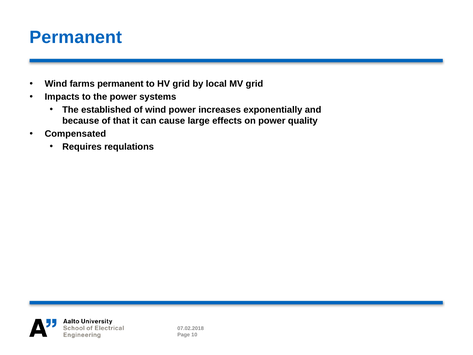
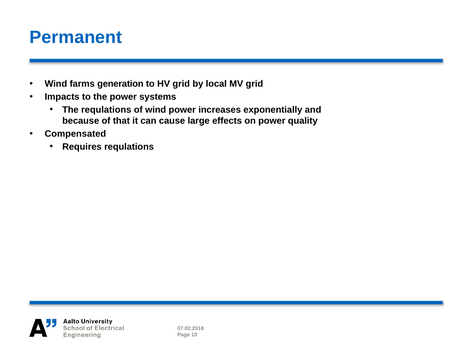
farms permanent: permanent -> generation (120, 84)
The established: established -> requlations (106, 110)
